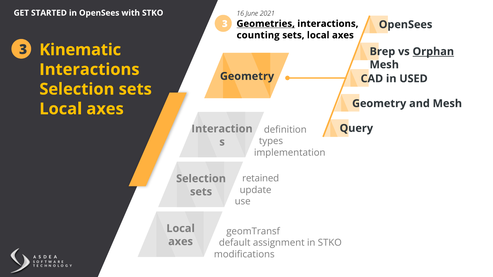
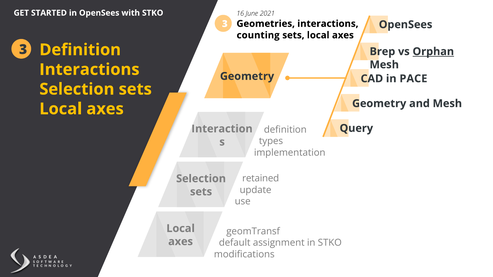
Geometries underline: present -> none (266, 24)
Kinematic: Kinematic -> Definition (80, 50)
USED: USED -> PACE (413, 79)
